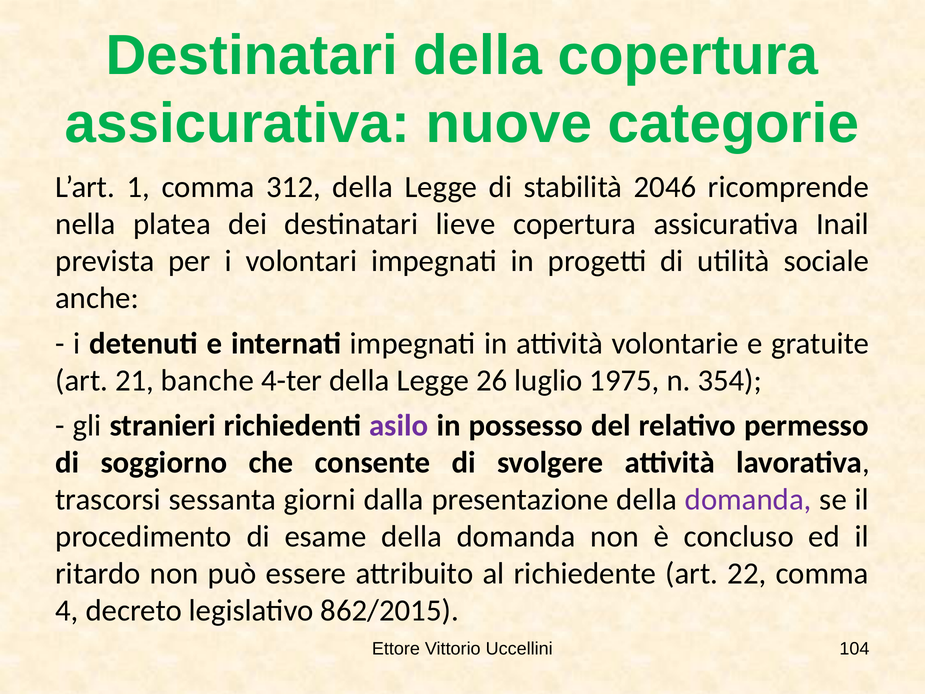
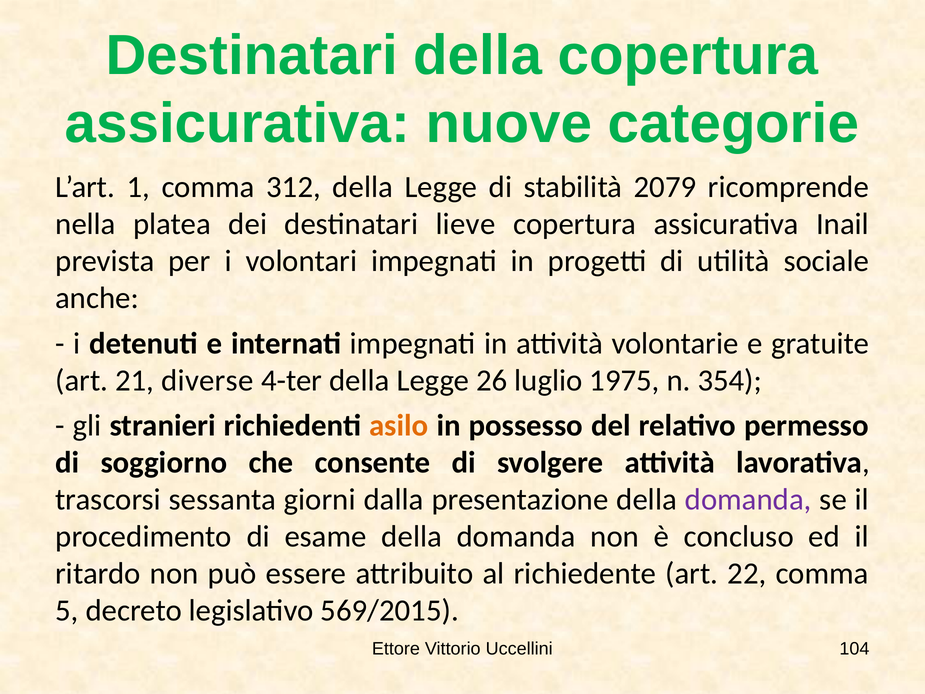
2046: 2046 -> 2079 (665, 187)
banche: banche -> diverse (207, 380)
asilo colour: purple -> orange (399, 425)
4: 4 -> 5 (67, 610)
862/2015: 862/2015 -> 569/2015 (390, 610)
